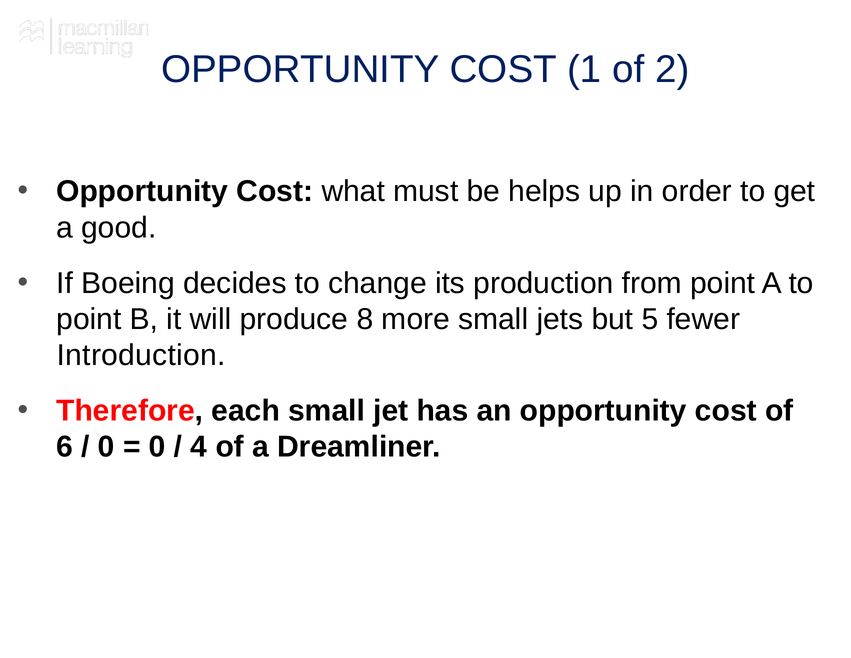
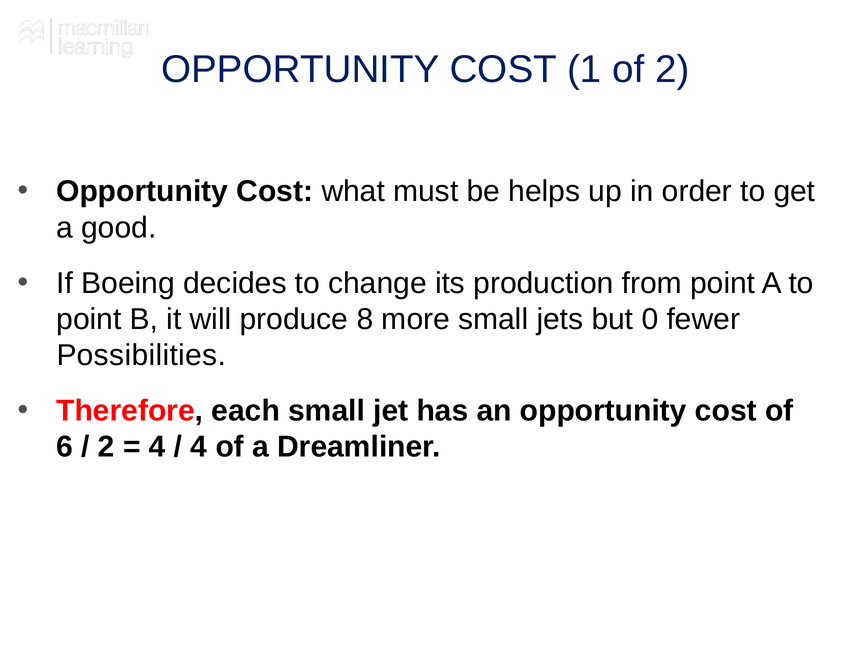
5: 5 -> 0 (650, 319)
Introduction: Introduction -> Possibilities (141, 355)
0: 0 -> 2 (106, 447)
0: 0 -> 4 (157, 447)
